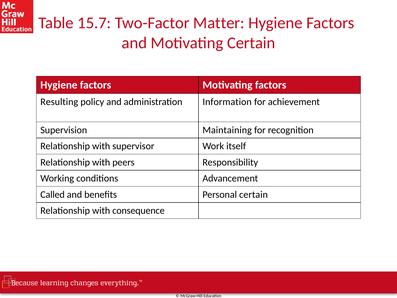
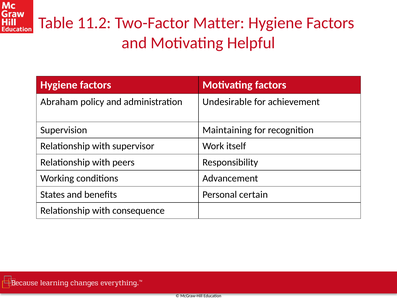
15.7: 15.7 -> 11.2 (94, 23)
Motivating Certain: Certain -> Helpful (251, 43)
Resulting: Resulting -> Abraham (59, 102)
Information: Information -> Undesirable (227, 102)
Called: Called -> States (53, 194)
